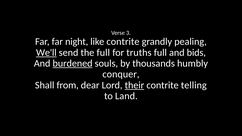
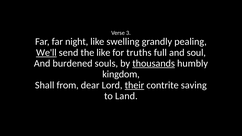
like contrite: contrite -> swelling (123, 42)
the full: full -> like (103, 53)
bids: bids -> soul (196, 53)
burdened underline: present -> none (73, 63)
thousands underline: none -> present (154, 63)
conquer: conquer -> kingdom (121, 74)
telling: telling -> saving (194, 85)
